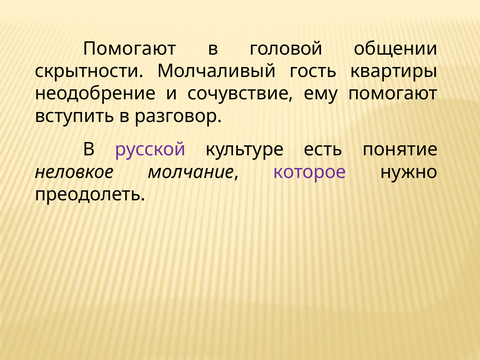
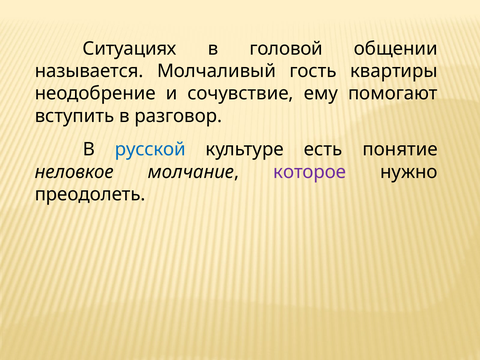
Помогают: Помогают -> Ситуациях (130, 49)
скрытности: скрытности -> называется (89, 71)
русской colour: purple -> blue (150, 149)
